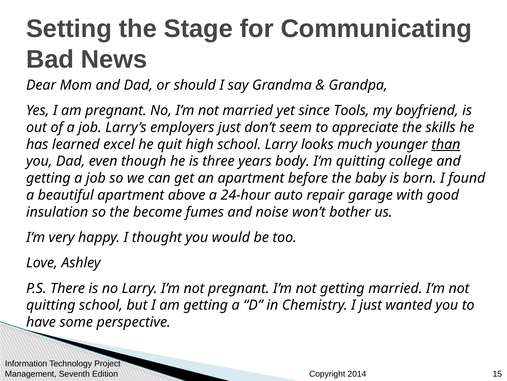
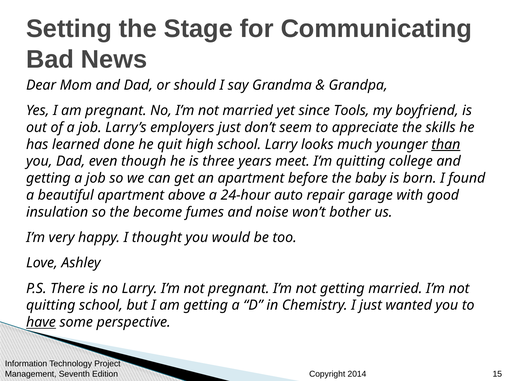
excel: excel -> done (119, 144)
body: body -> meet (293, 161)
have underline: none -> present (41, 322)
